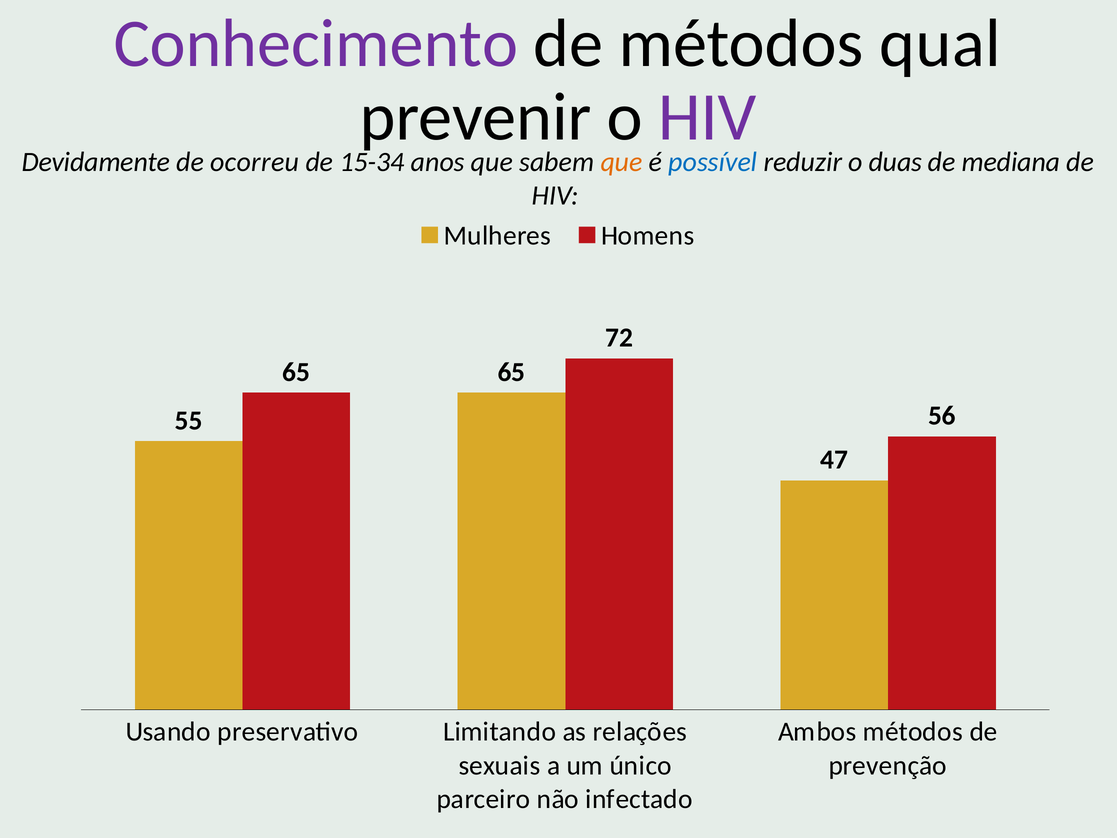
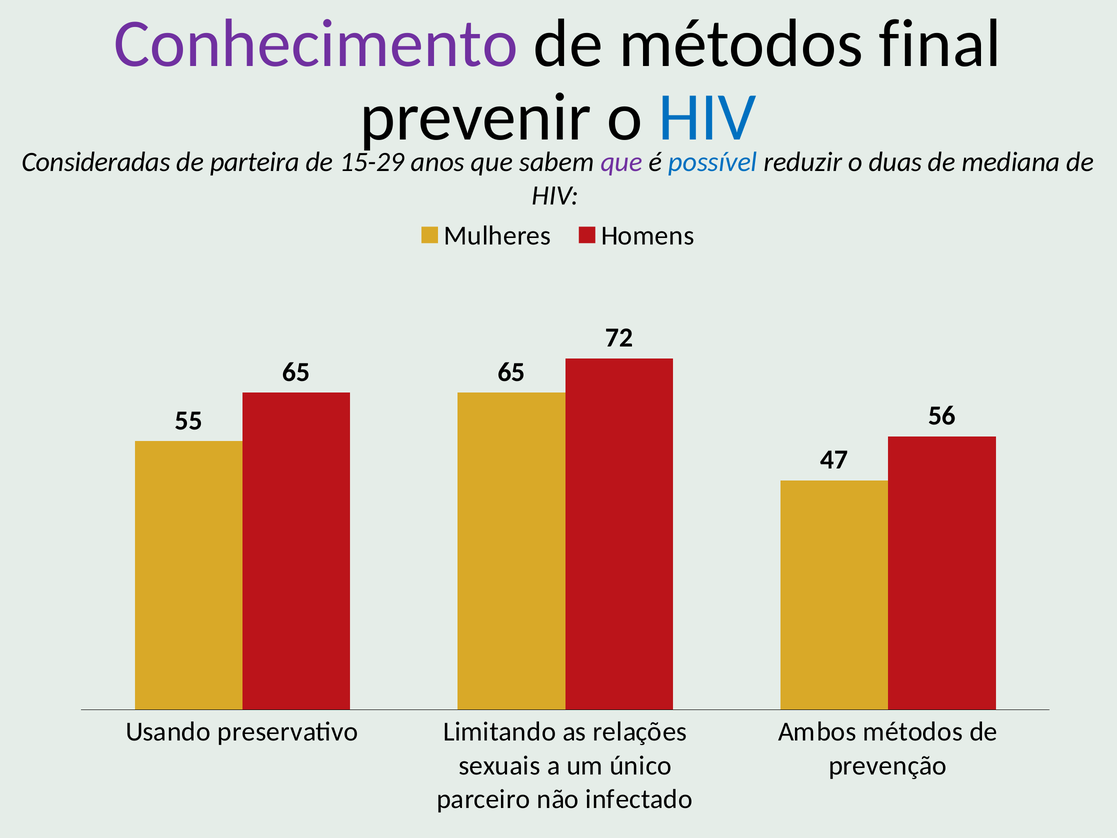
qual: qual -> final (940, 44)
HIV colour: purple -> blue (707, 117)
Devidamente: Devidamente -> Consideradas (96, 162)
ocorreu: ocorreu -> parteira (255, 162)
15-34: 15-34 -> 15-29 (372, 162)
que colour: orange -> purple (622, 162)
